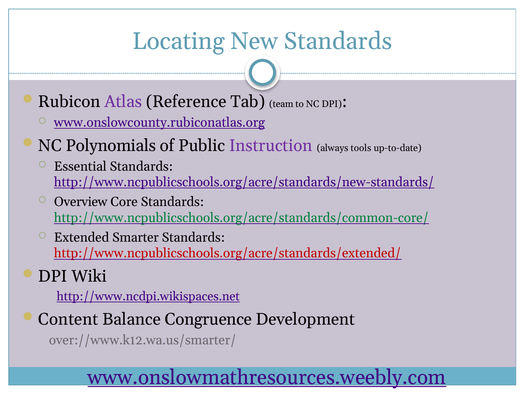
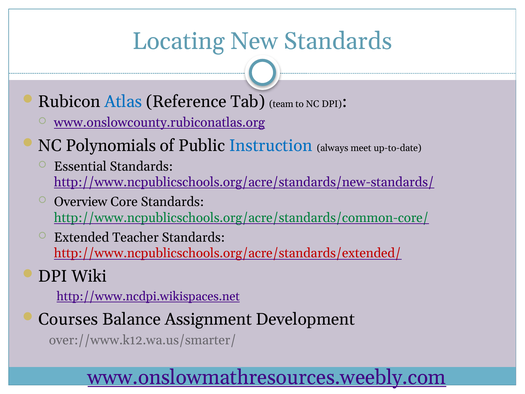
Atlas colour: purple -> blue (123, 101)
Instruction colour: purple -> blue (271, 145)
tools: tools -> meet (361, 148)
Smarter: Smarter -> Teacher (135, 237)
Content: Content -> Courses (68, 319)
Congruence: Congruence -> Assignment (208, 319)
